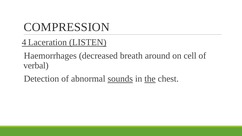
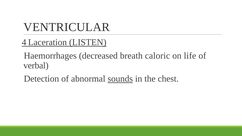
COMPRESSION: COMPRESSION -> VENTRICULAR (67, 27)
around: around -> caloric (157, 56)
cell: cell -> life (190, 56)
the underline: present -> none (150, 79)
